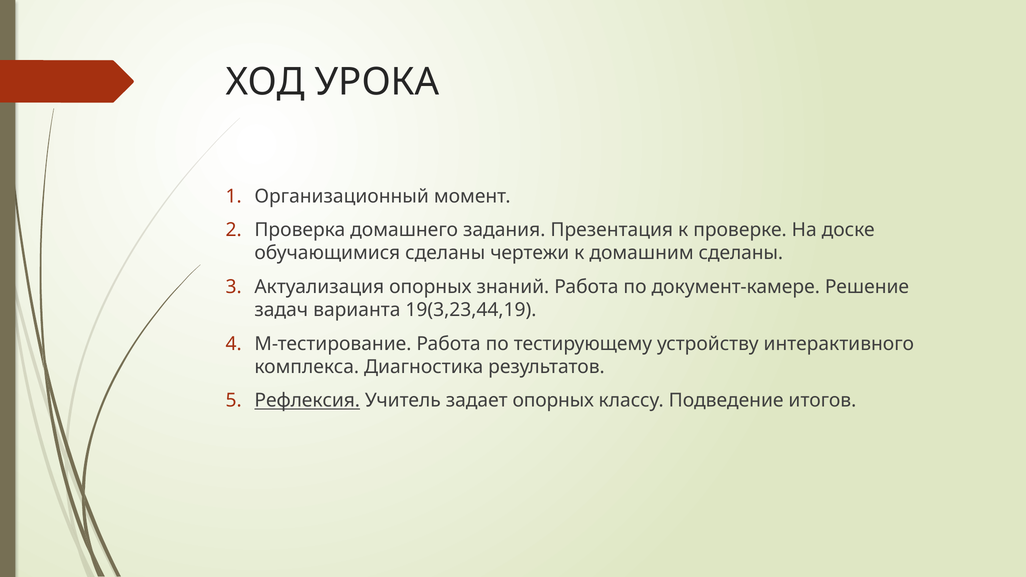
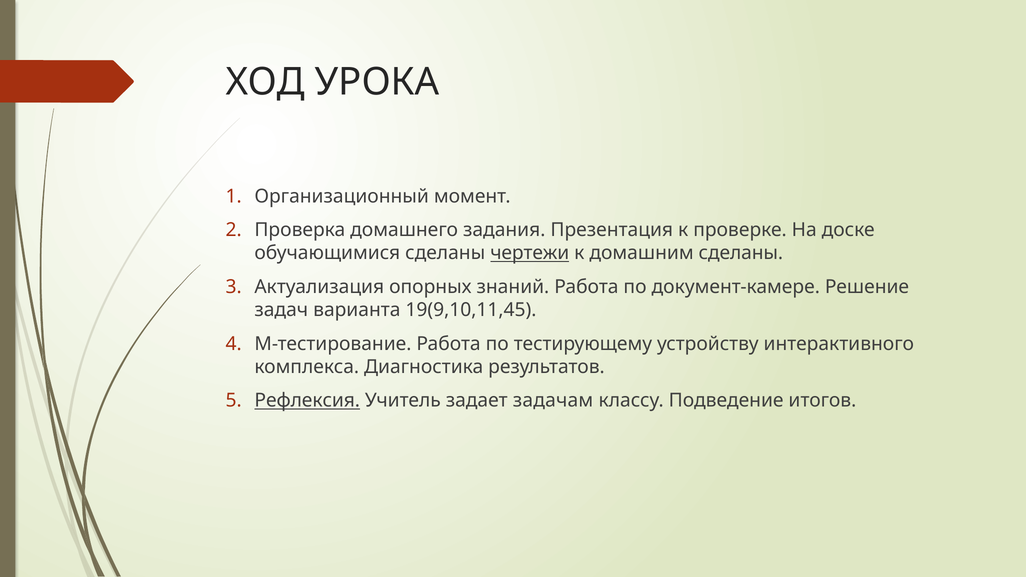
чертежи underline: none -> present (530, 253)
19(3,23,44,19: 19(3,23,44,19 -> 19(9,10,11,45 (471, 310)
задает опорных: опорных -> задачам (553, 401)
